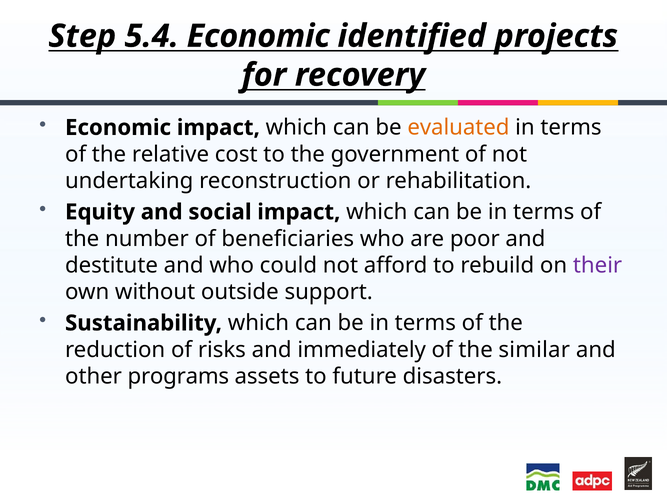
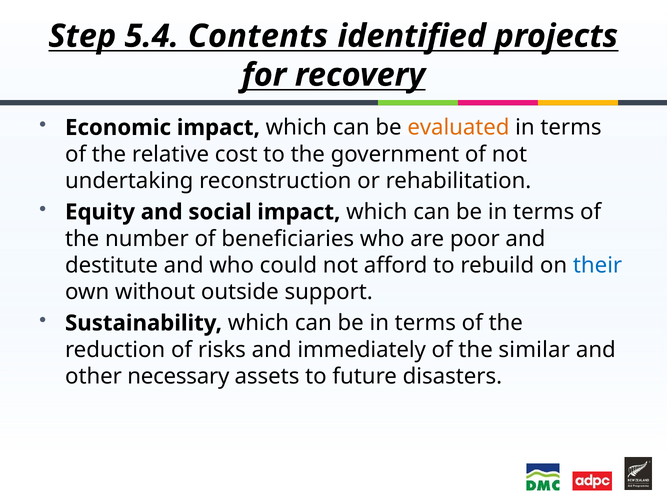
5.4 Economic: Economic -> Contents (258, 36)
their colour: purple -> blue (598, 265)
programs: programs -> necessary (178, 377)
